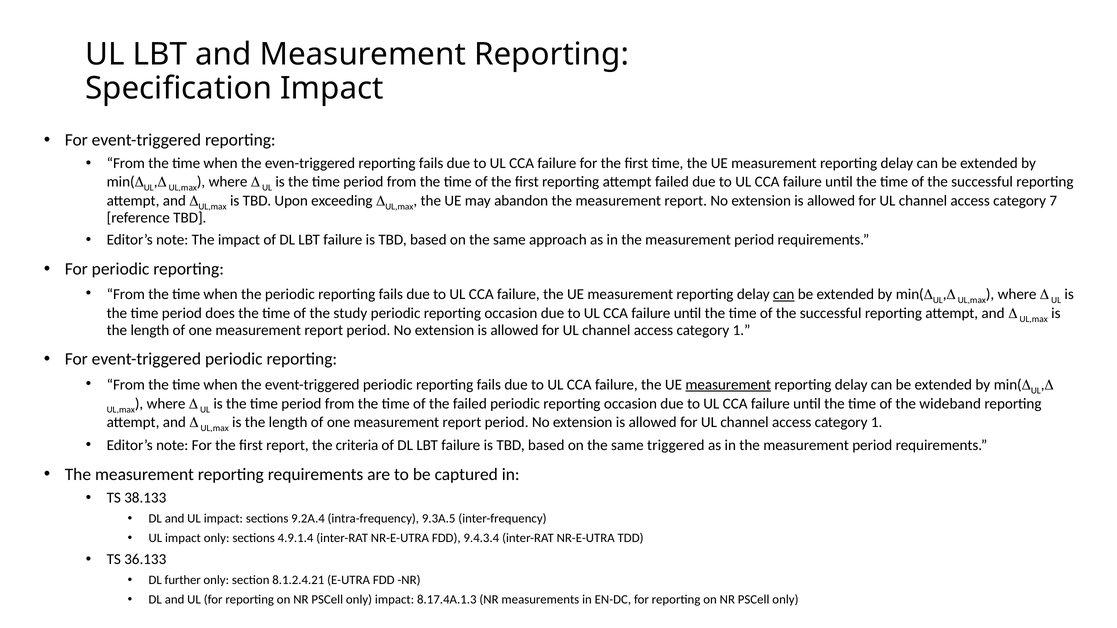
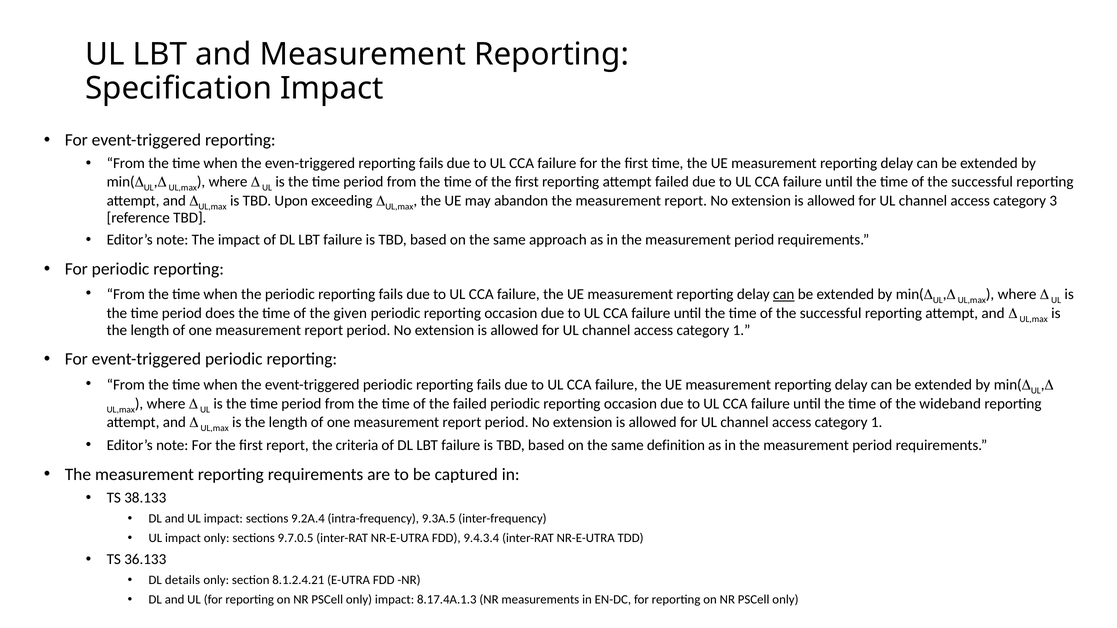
7: 7 -> 3 (1053, 201)
study: study -> given (350, 313)
measurement underline: present -> none (728, 385)
triggered: triggered -> definition (676, 445)
4.9.1.4: 4.9.1.4 -> 9.7.0.5 (296, 538)
further: further -> details (183, 580)
